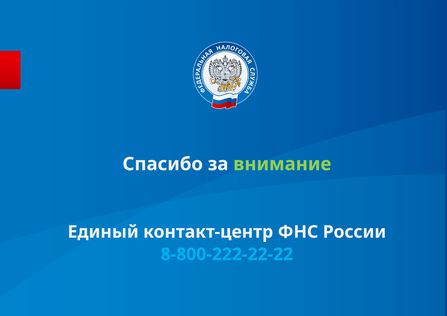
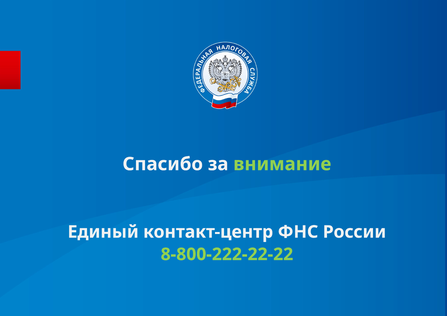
8-800-222-22-22 colour: light blue -> light green (227, 254)
